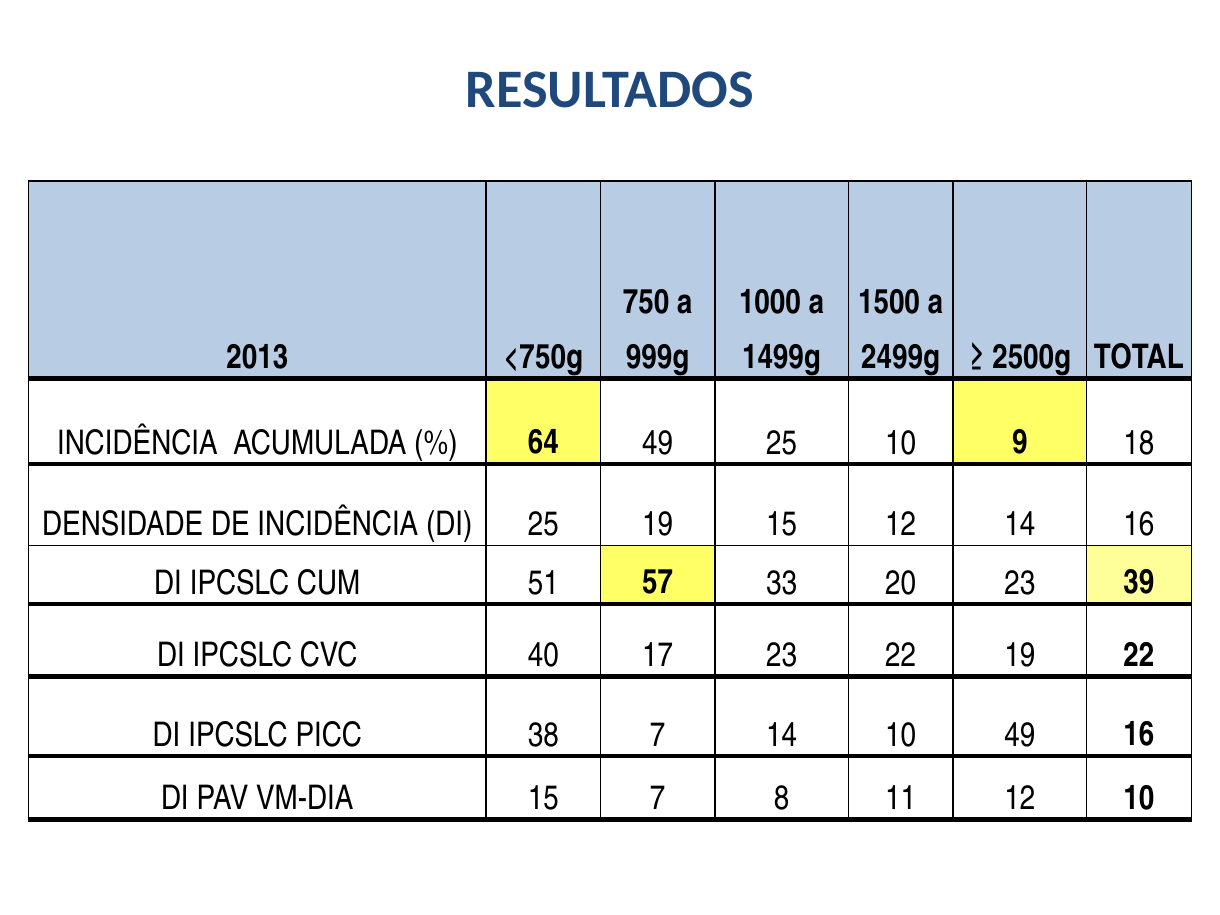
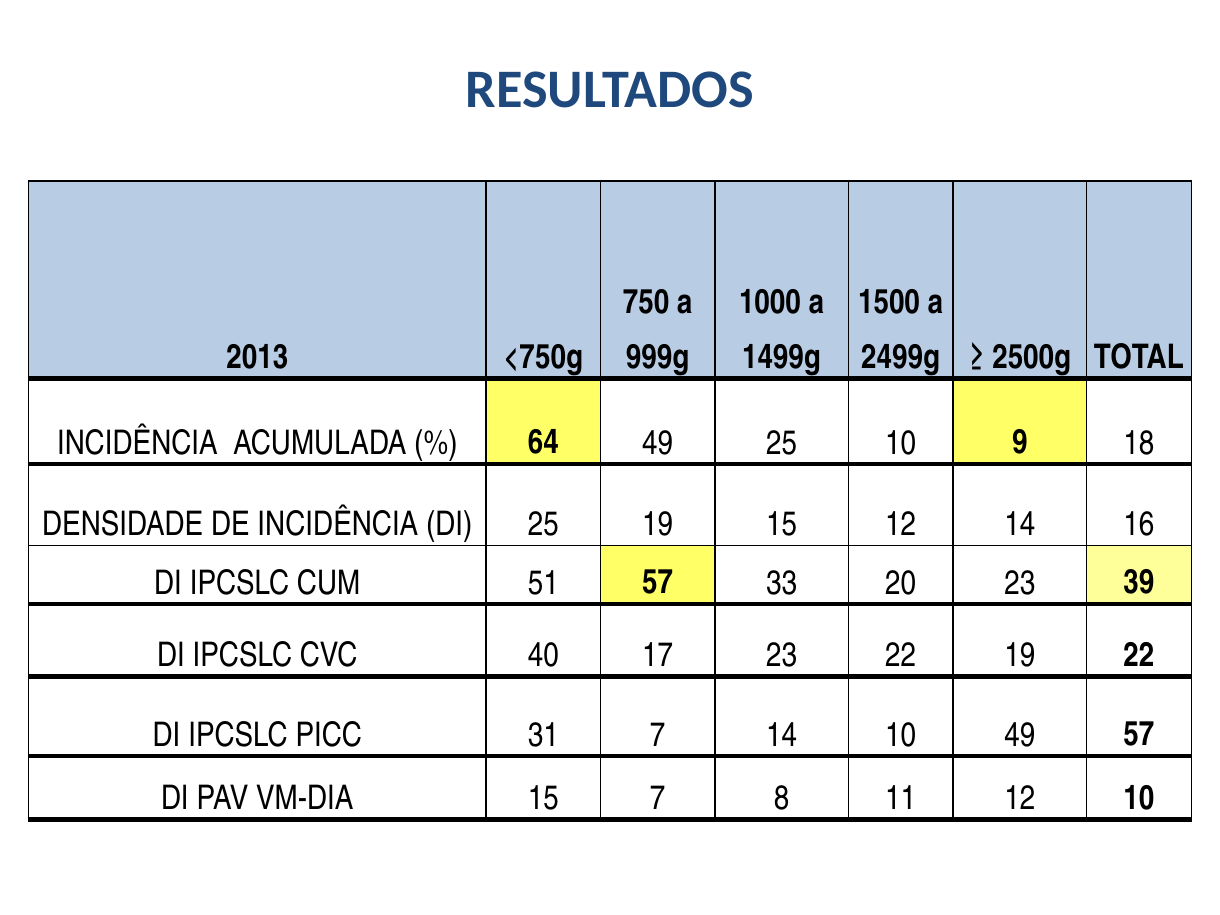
38: 38 -> 31 (543, 735)
49 16: 16 -> 57 (1139, 735)
